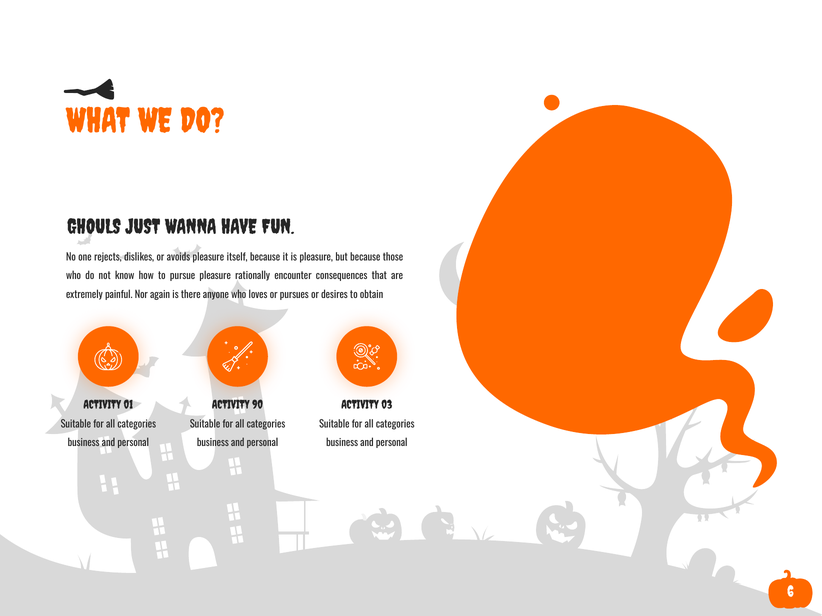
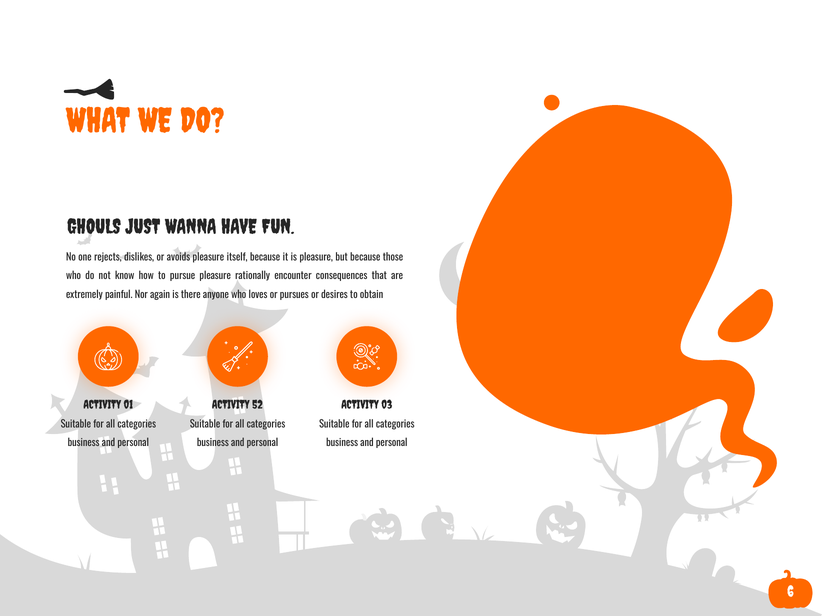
90: 90 -> 52 (257, 405)
